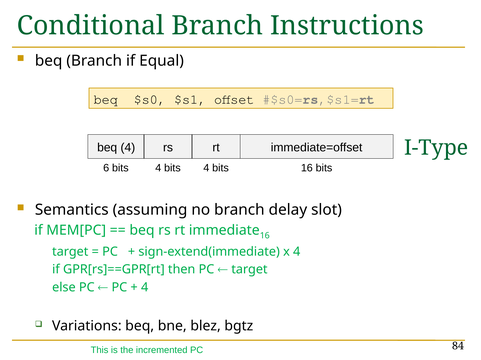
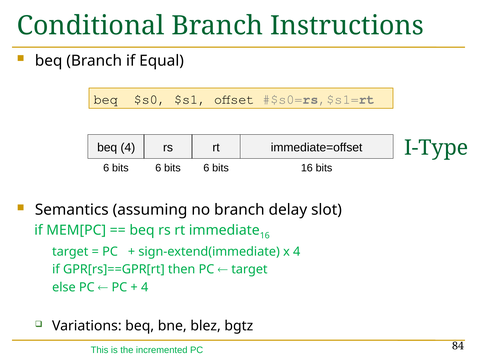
4: 4 -> 6 (158, 168)
4: 4 -> 6 (206, 168)
